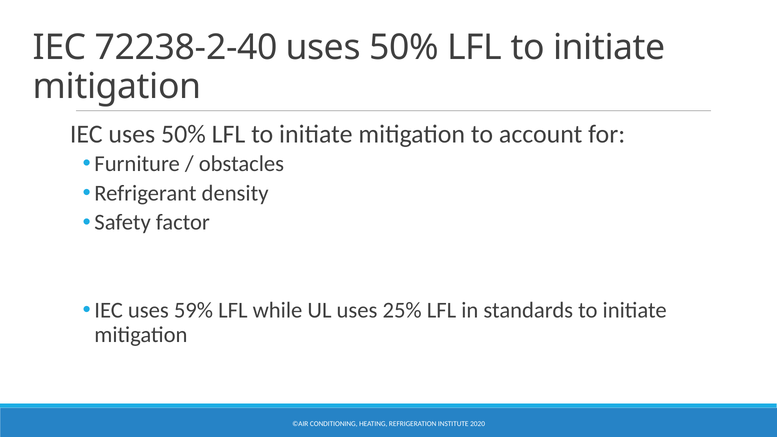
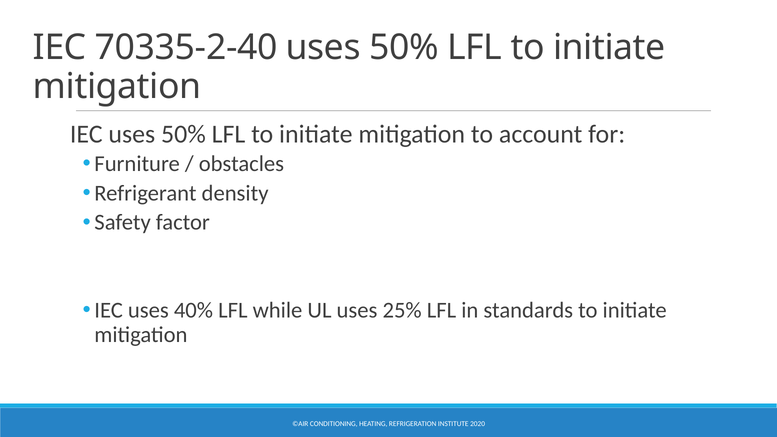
72238-2-40: 72238-2-40 -> 70335-2-40 (186, 47)
59%: 59% -> 40% (193, 310)
